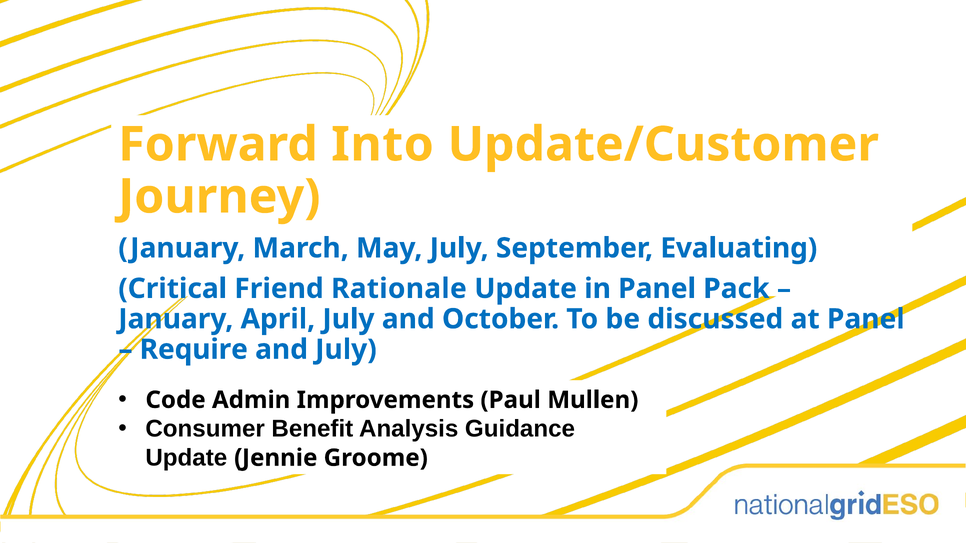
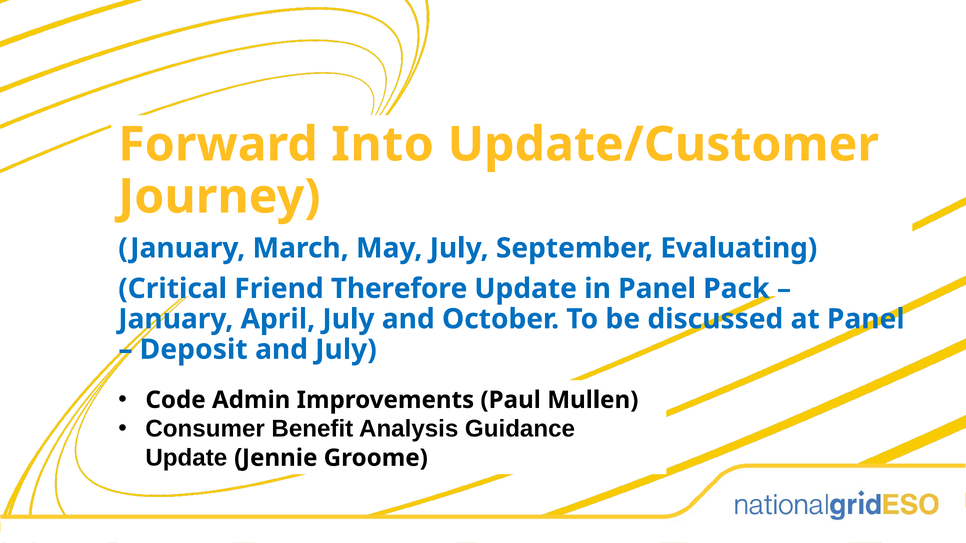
Rationale: Rationale -> Therefore (399, 289)
Require: Require -> Deposit (194, 350)
